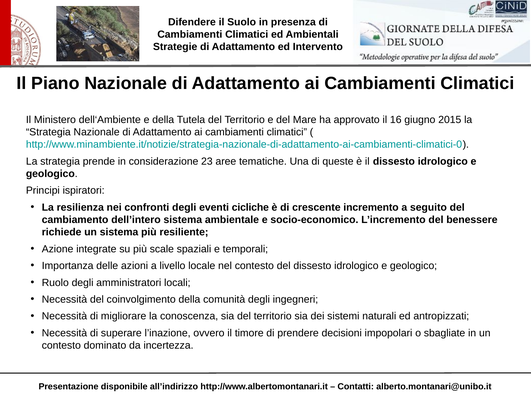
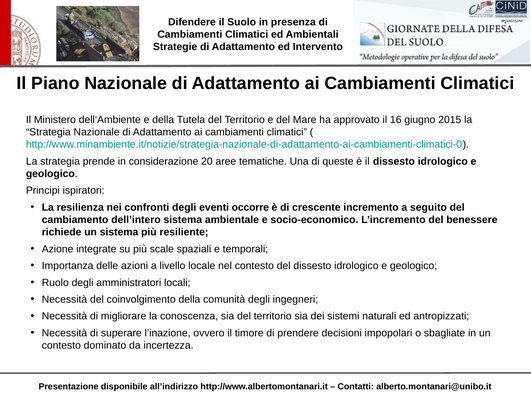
23: 23 -> 20 (207, 161)
cicliche: cicliche -> occorre (250, 208)
